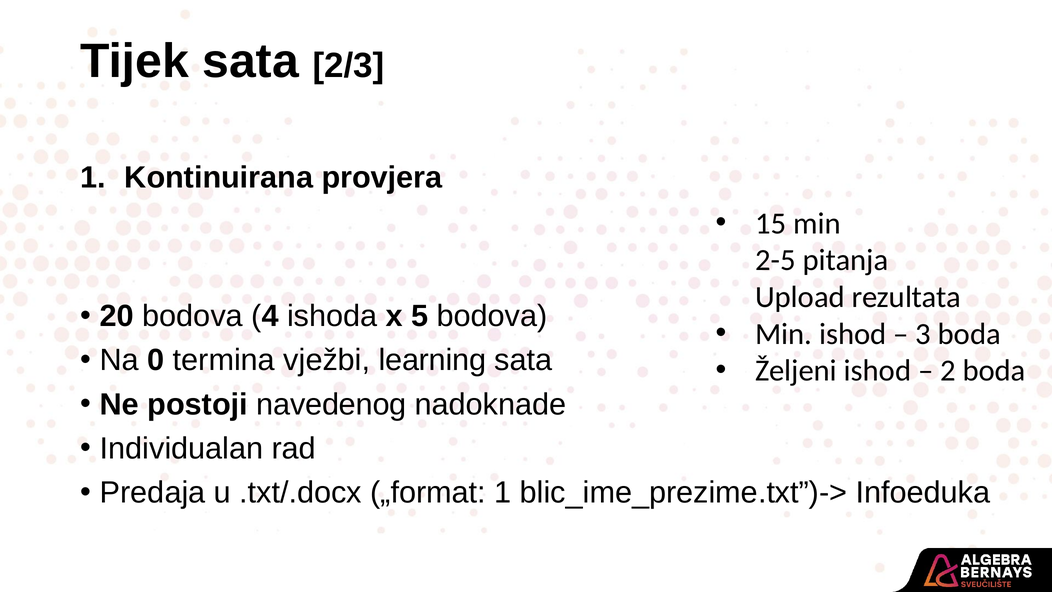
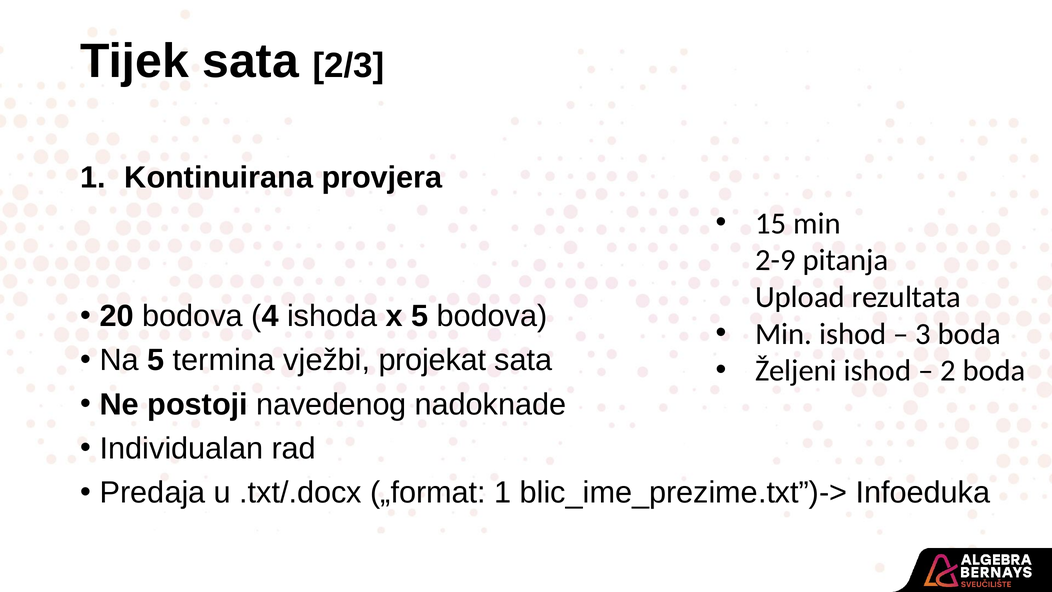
2-5: 2-5 -> 2-9 (775, 260)
Na 0: 0 -> 5 (156, 360)
learning: learning -> projekat (432, 360)
